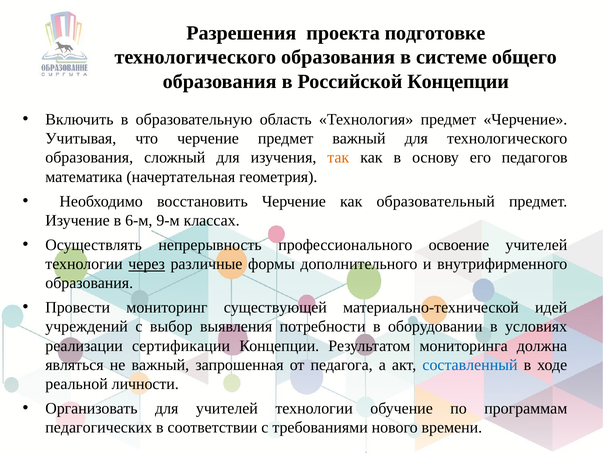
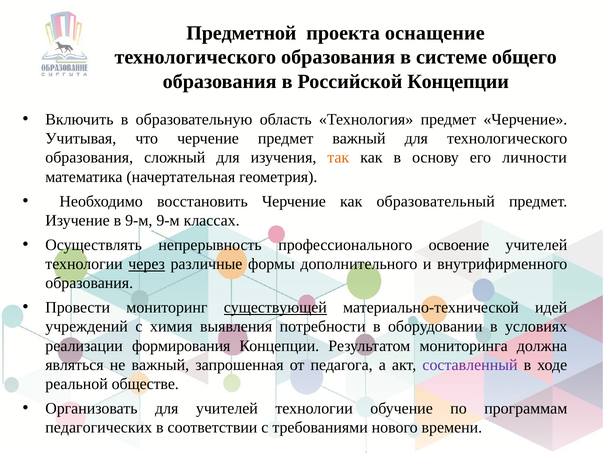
Разрешения: Разрешения -> Предметной (241, 33)
подготовке: подготовке -> оснащение (435, 33)
педагогов: педагогов -> личности (534, 158)
в 6-м: 6-м -> 9-м (139, 220)
существующей underline: none -> present (275, 308)
выбор: выбор -> химия (171, 327)
сертификации: сертификации -> формирования (181, 346)
составленный colour: blue -> purple (470, 365)
личности: личности -> обществе (145, 384)
